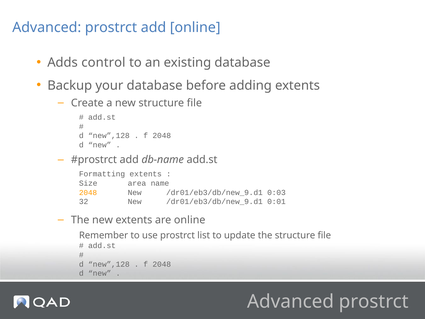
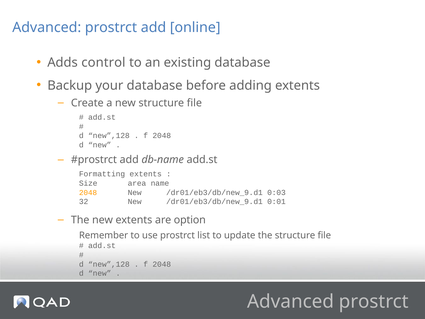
are online: online -> option (190, 220)
